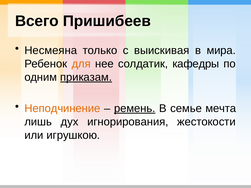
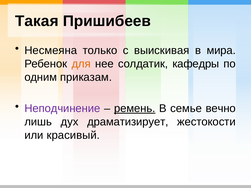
Всего: Всего -> Такая (37, 21)
приказам underline: present -> none (86, 77)
Неподчинение colour: orange -> purple (62, 109)
мечта: мечта -> вечно (221, 109)
игнорирования: игнорирования -> драматизирует (128, 122)
игрушкою: игрушкою -> красивый (73, 135)
